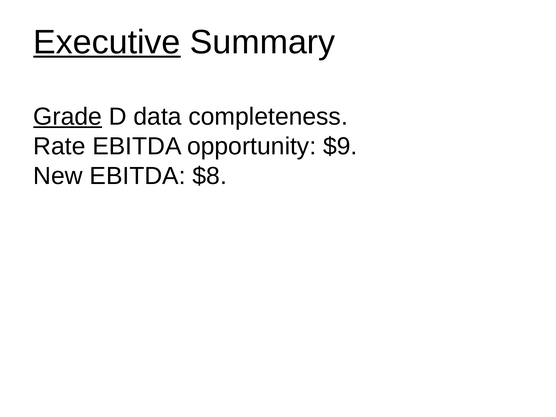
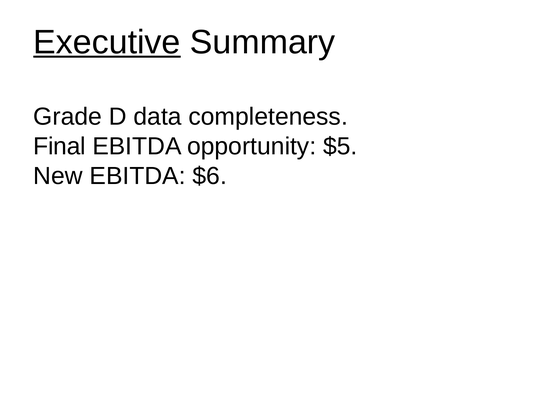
Grade underline: present -> none (68, 117)
Rate: Rate -> Final (59, 146)
$9: $9 -> $5 (340, 146)
$8: $8 -> $6 (210, 176)
